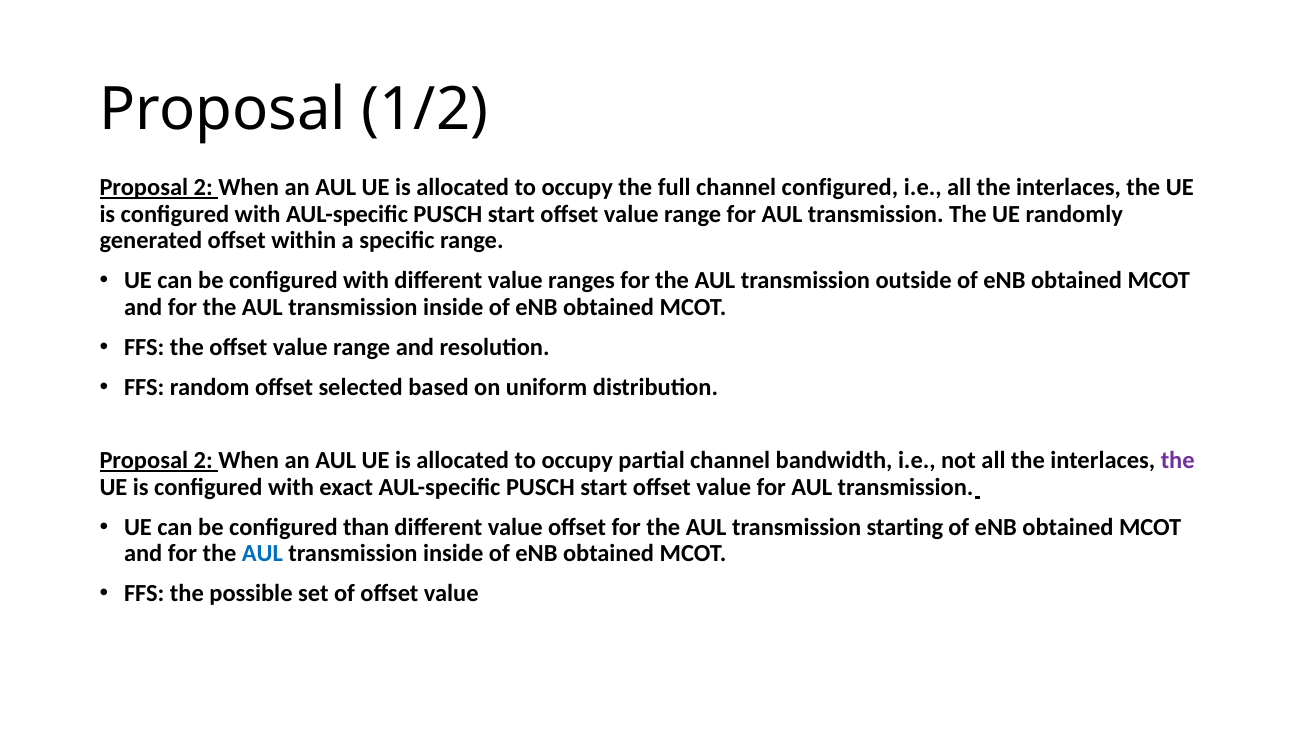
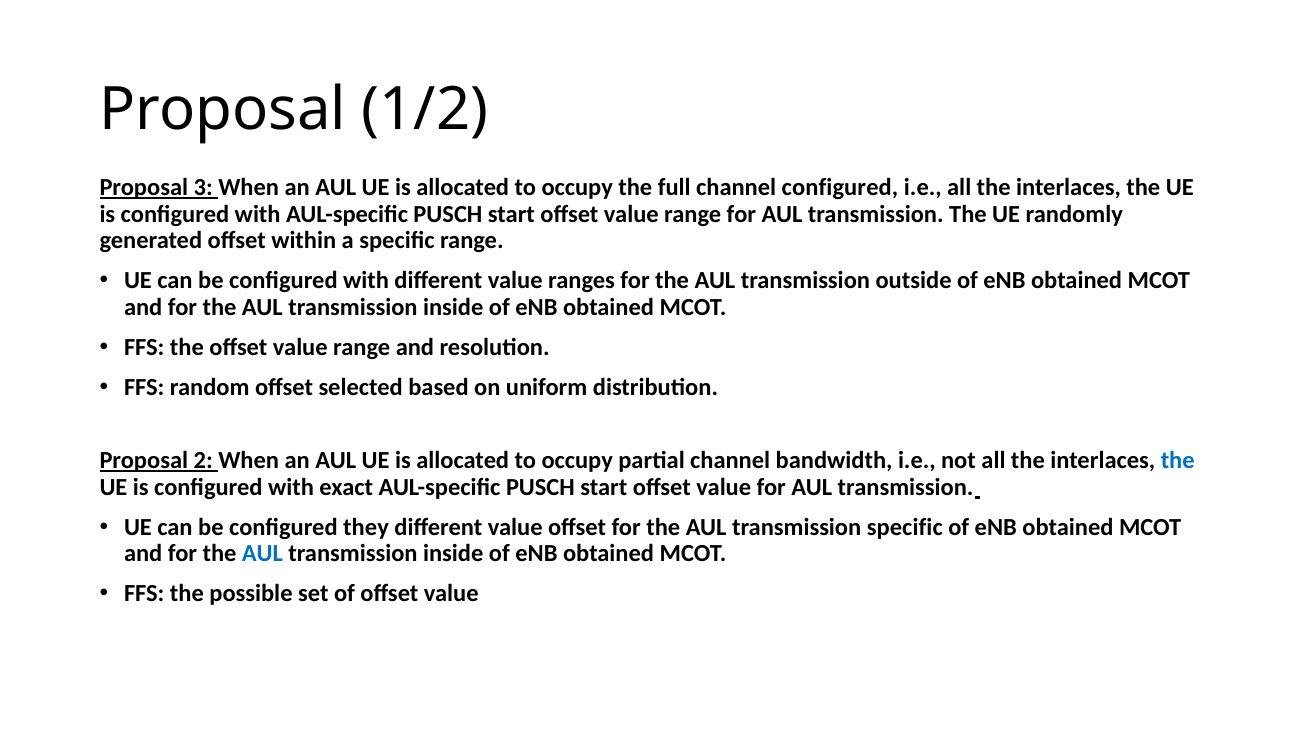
2: 2 -> 3 (203, 187)
the colour: purple -> blue (1178, 460)
than: than -> they (366, 527)
transmission starting: starting -> specific (905, 527)
